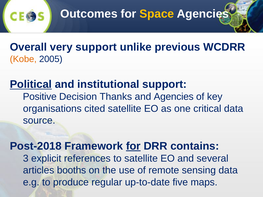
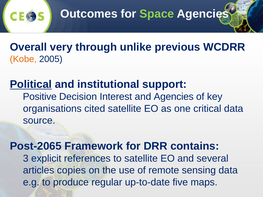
Space colour: yellow -> light green (157, 14)
very support: support -> through (96, 47)
Thanks: Thanks -> Interest (116, 97)
Post-2018: Post-2018 -> Post-2065 (36, 146)
for underline: present -> none (133, 146)
booths: booths -> copies (71, 171)
